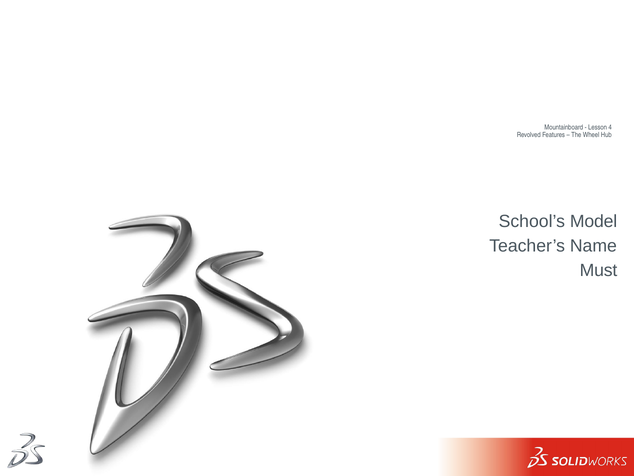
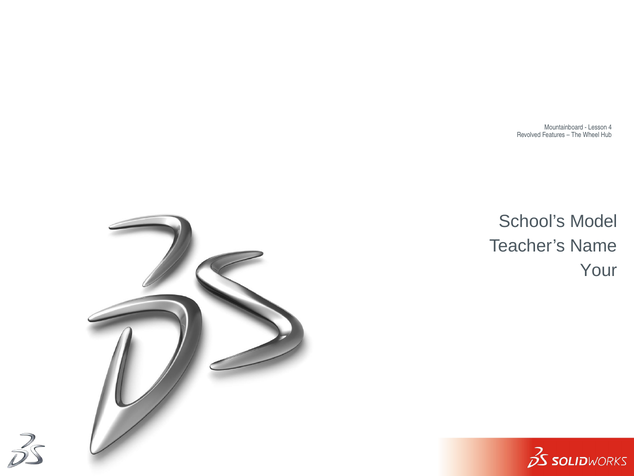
Must: Must -> Your (598, 270)
